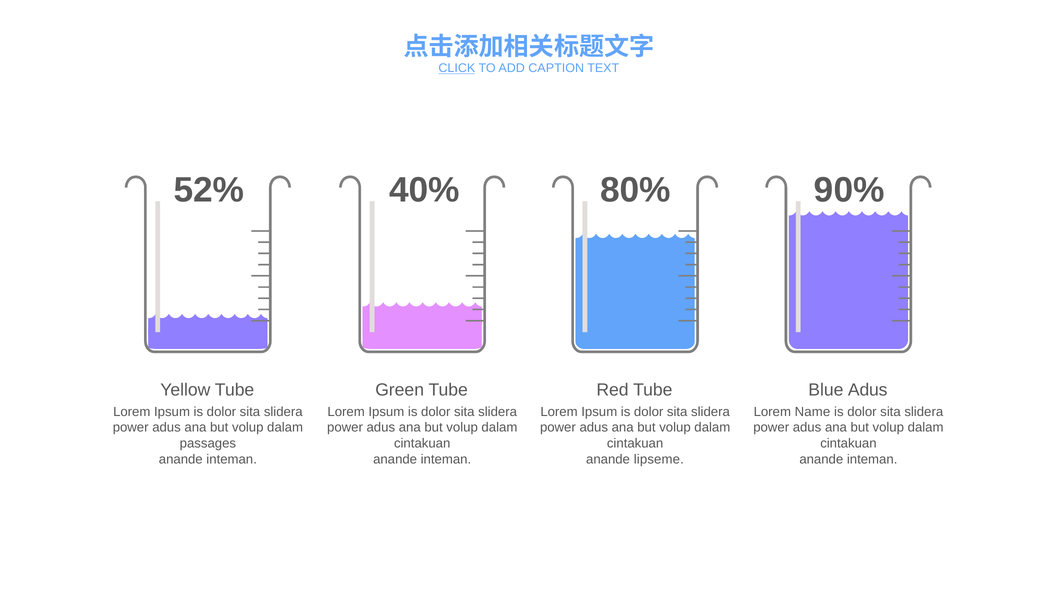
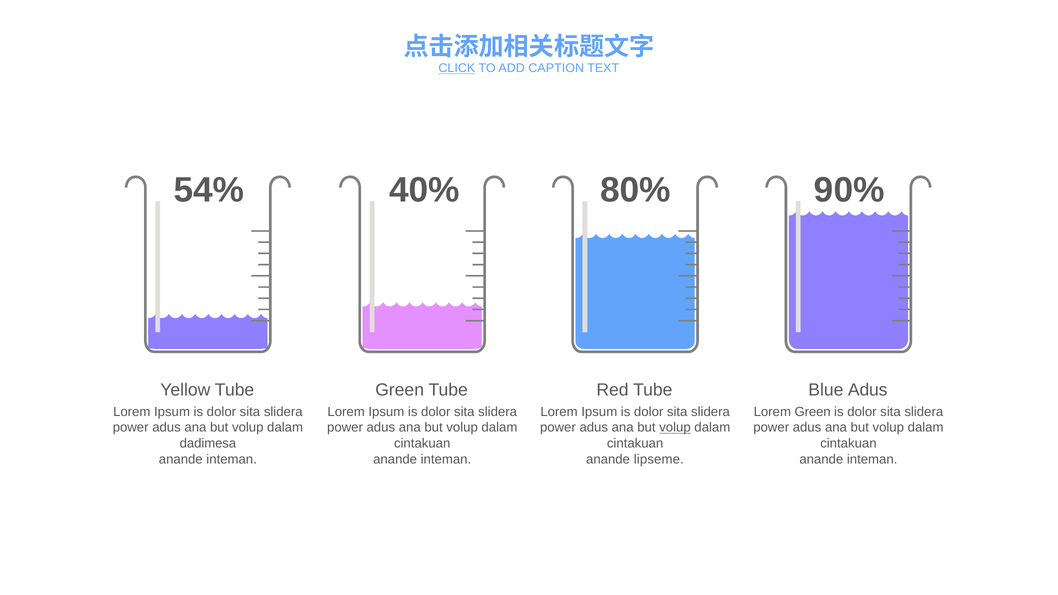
52%: 52% -> 54% (209, 190)
Lorem Name: Name -> Green (813, 412)
volup underline: none -> present (675, 428)
passages: passages -> dadimesa (208, 443)
